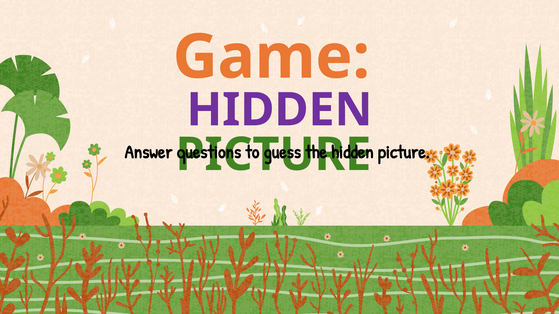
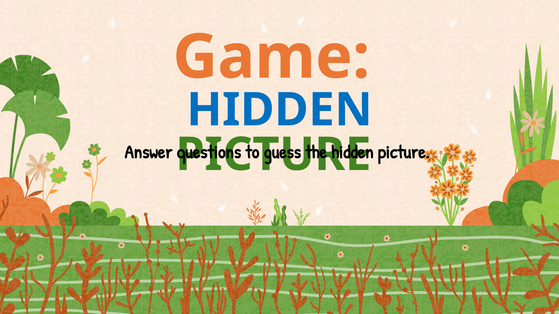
HIDDEN colour: purple -> blue (279, 110)
